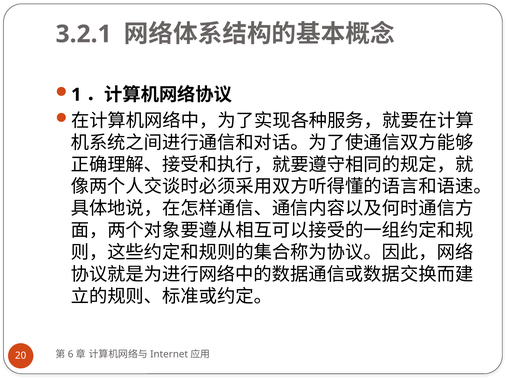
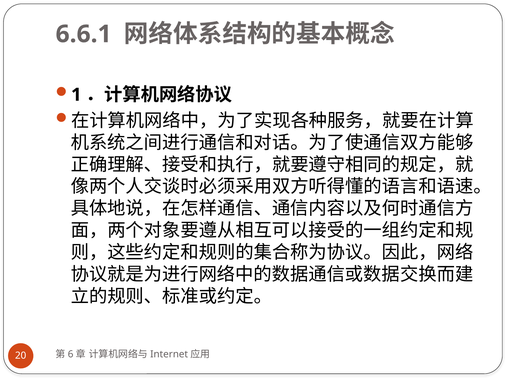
3.2.1: 3.2.1 -> 6.6.1 (84, 34)
